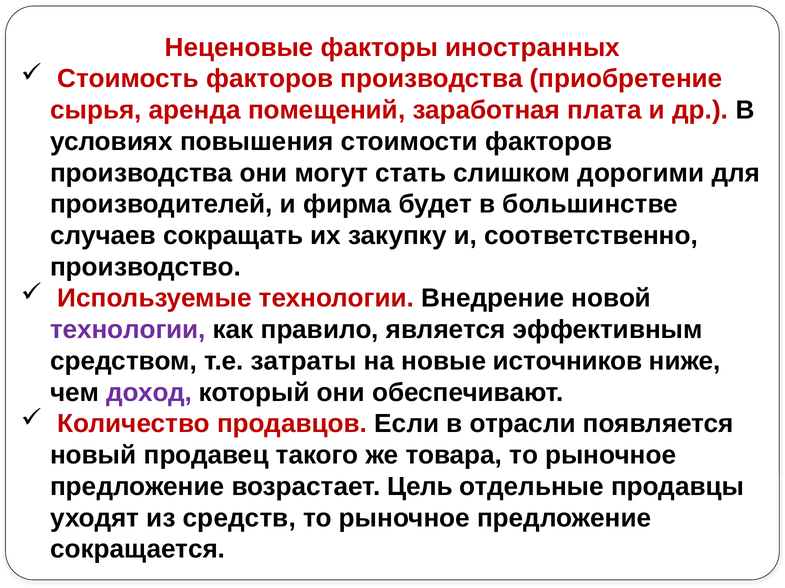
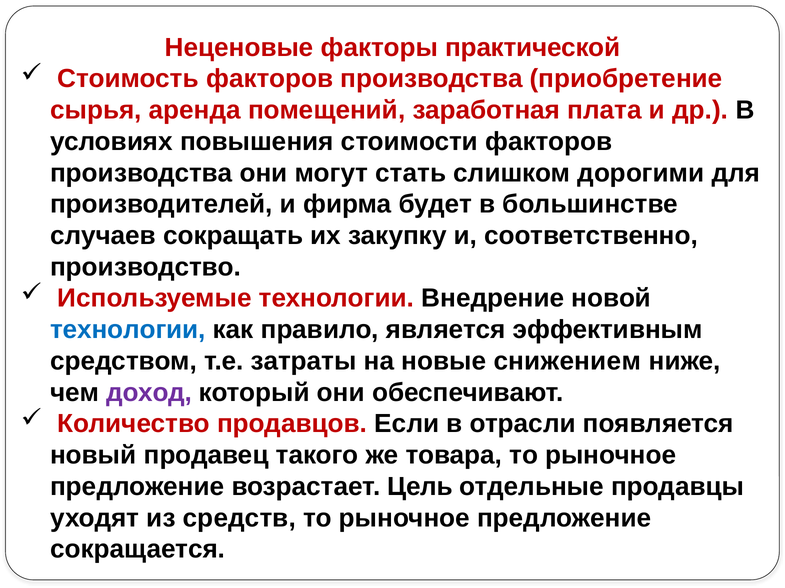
иностранных: иностранных -> практической (533, 48)
технологии colour: purple -> blue (128, 330)
источников: источников -> снижением (567, 362)
